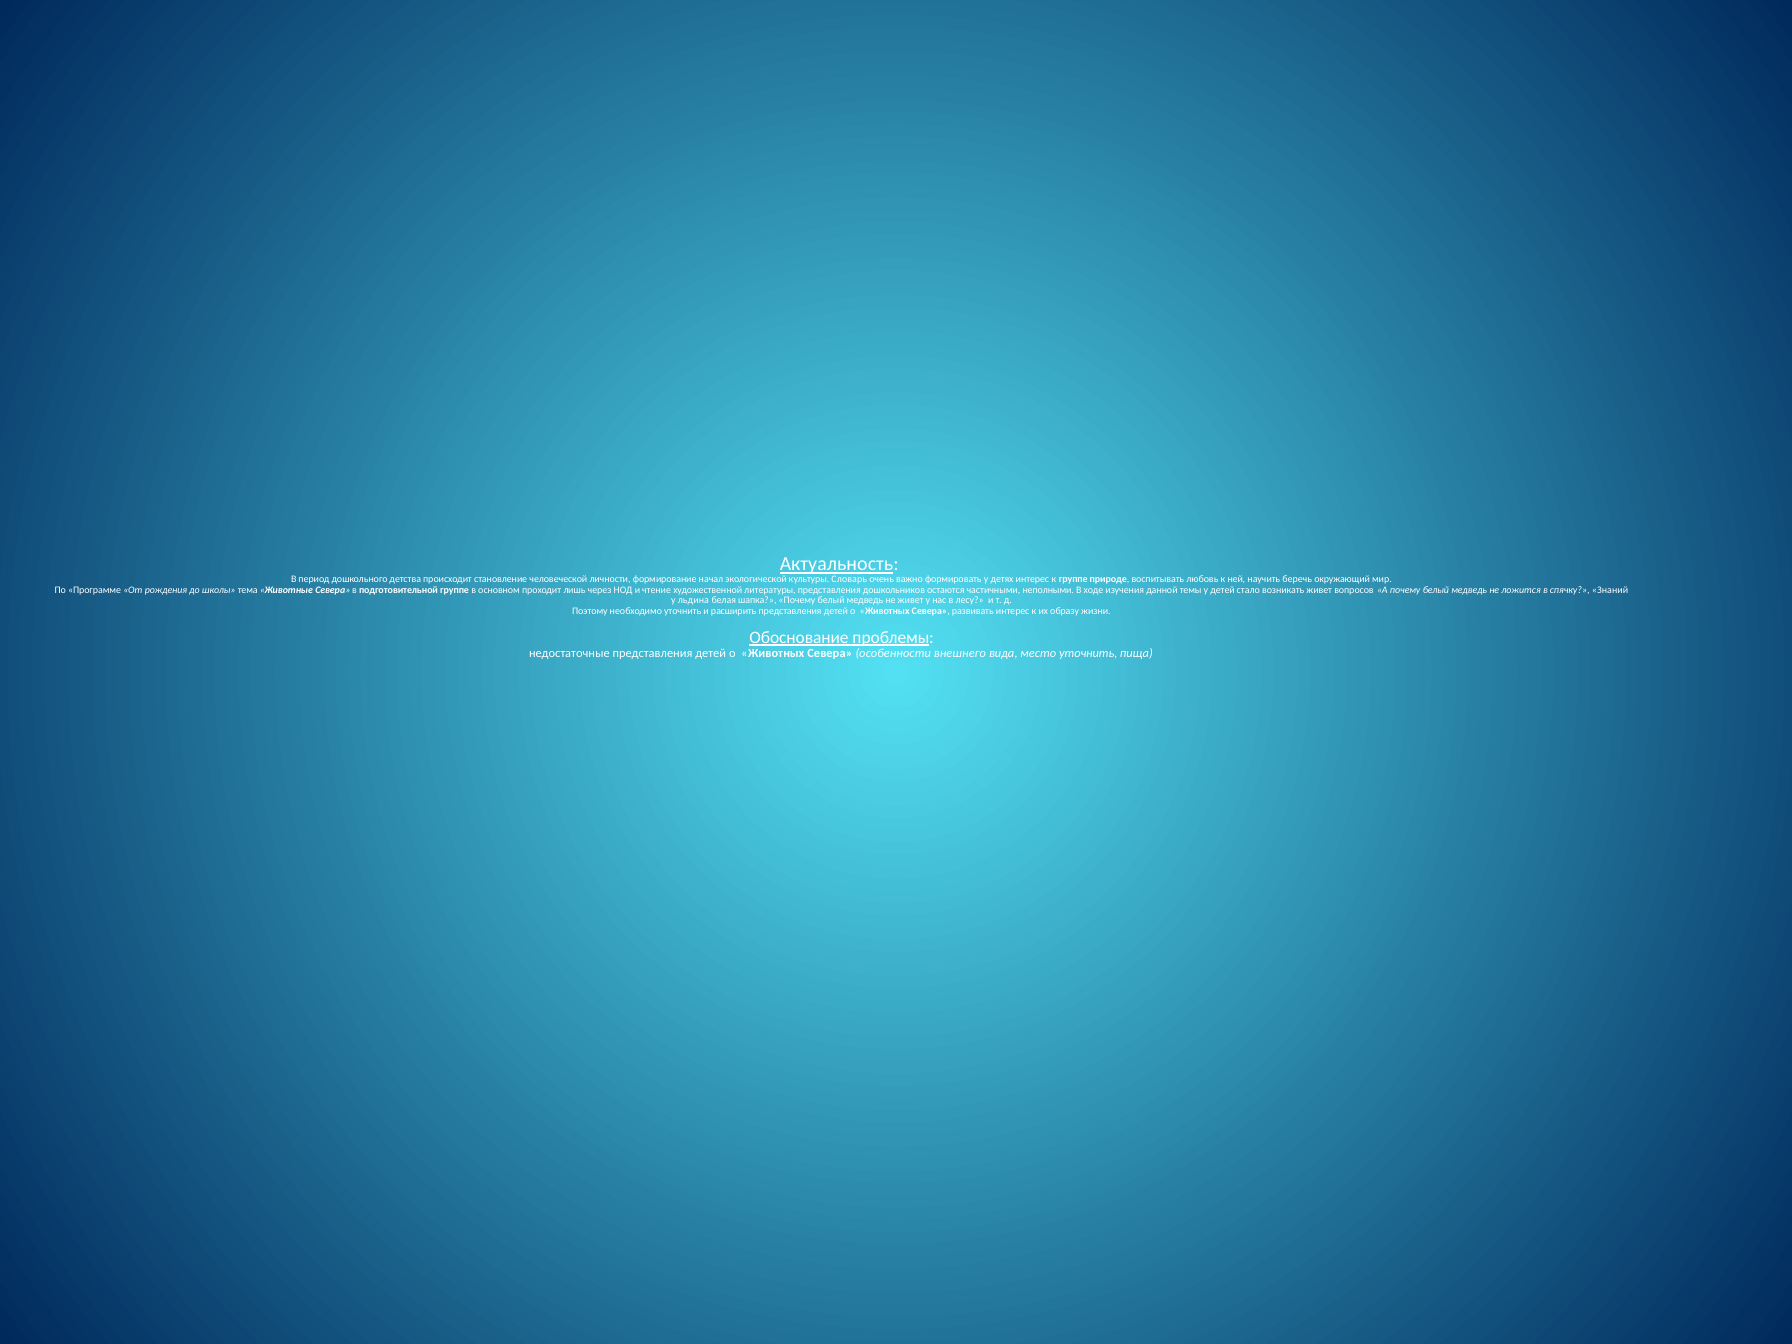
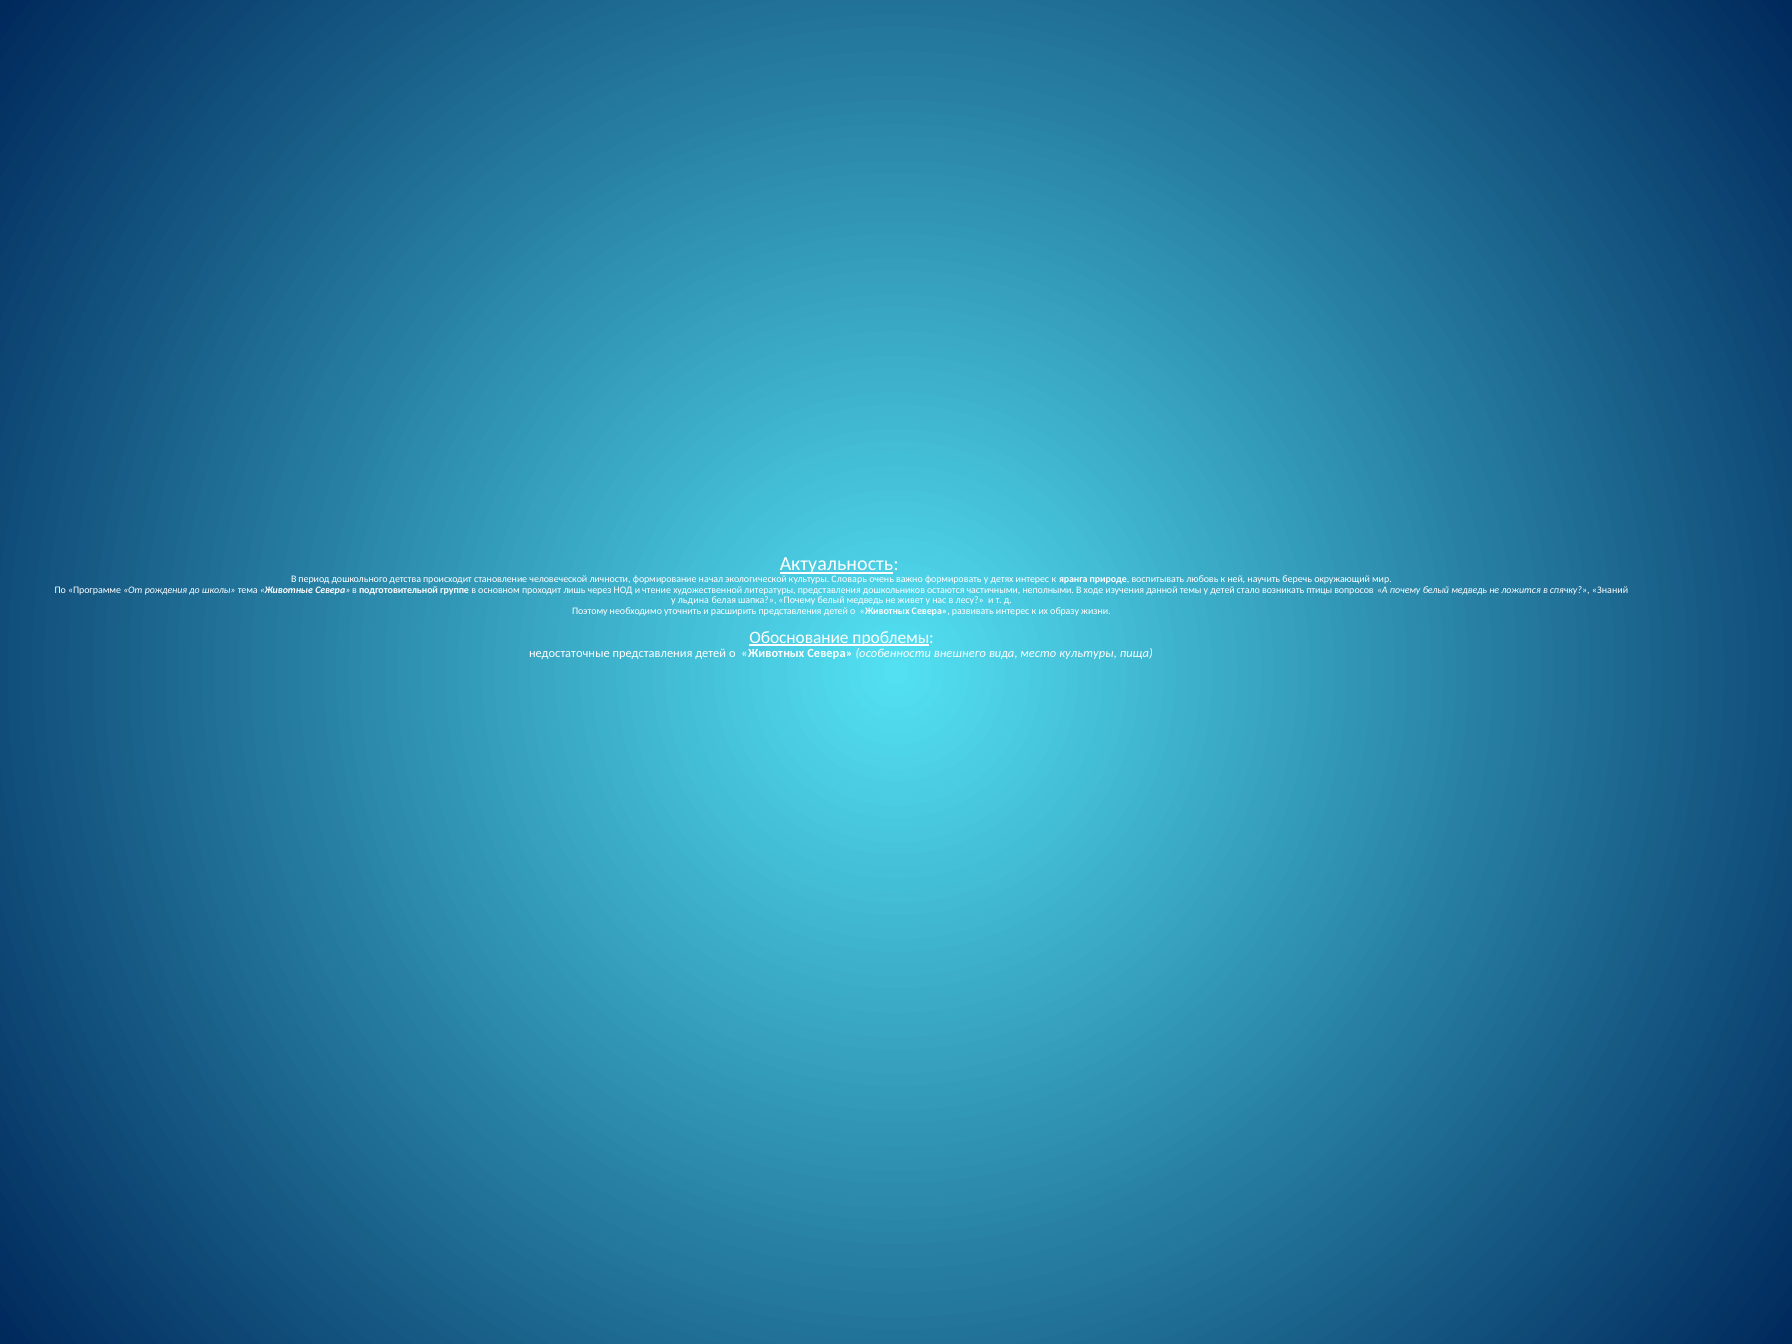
к группе: группе -> яранга (1073, 579)
возникать живет: живет -> птицы (1319, 590)
место уточнить: уточнить -> культуры (1088, 653)
